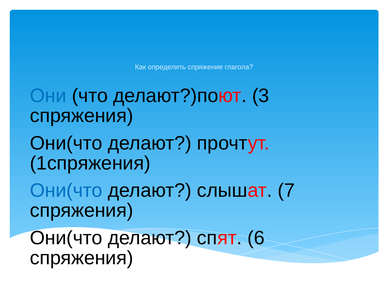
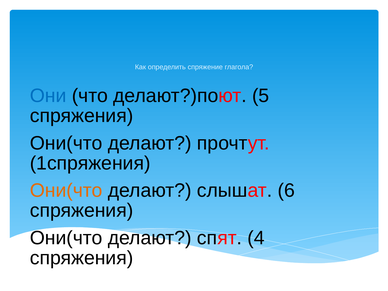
3: 3 -> 5 (261, 96)
Они(что colour: blue -> orange (66, 191)
7: 7 -> 6 (286, 191)
6: 6 -> 4 (256, 238)
